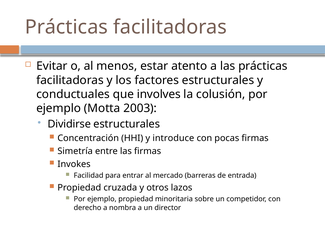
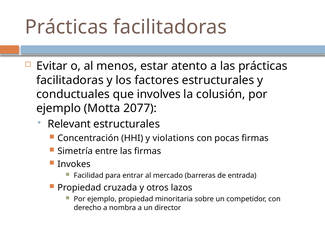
2003: 2003 -> 2077 (140, 109)
Dividirse: Dividirse -> Relevant (69, 125)
introduce: introduce -> violations (173, 139)
